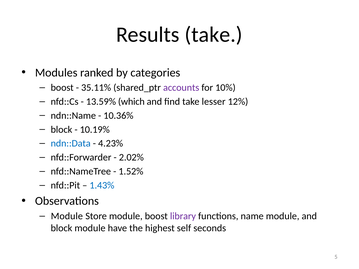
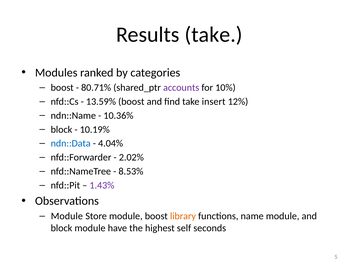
35.11%: 35.11% -> 80.71% (96, 88)
13.59% which: which -> boost (131, 102)
lesser: lesser -> insert (214, 102)
4.23%: 4.23% -> 4.04% (111, 144)
1.52%: 1.52% -> 8.53% (131, 172)
1.43% colour: blue -> purple (102, 186)
library colour: purple -> orange (183, 216)
